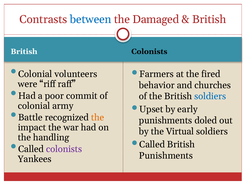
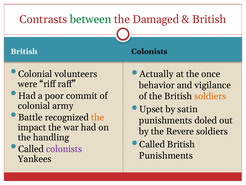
between colour: blue -> green (91, 19)
Farmers: Farmers -> Actually (157, 74)
fired: fired -> once (211, 74)
churches: churches -> vigilance (213, 85)
soldiers colour: blue -> orange (210, 96)
early: early -> satin (188, 109)
Virtual: Virtual -> Revere (180, 131)
